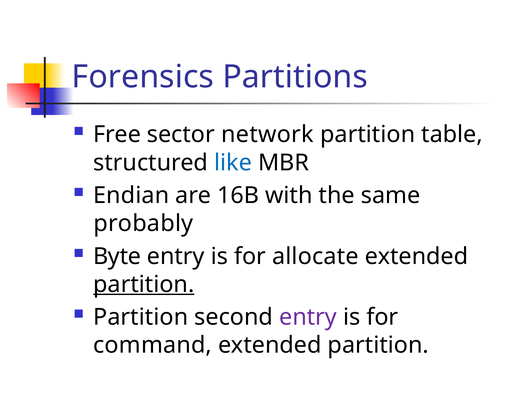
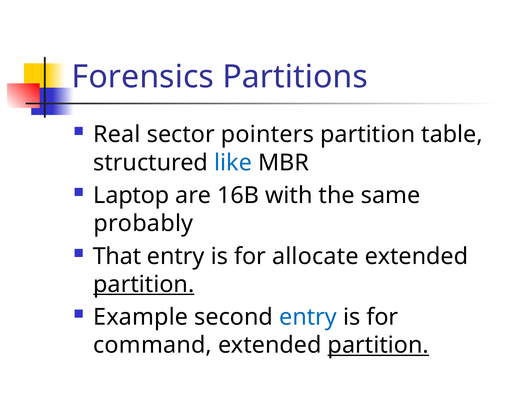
Free: Free -> Real (117, 135)
network: network -> pointers (267, 135)
Endian: Endian -> Laptop (131, 196)
Byte: Byte -> That (117, 256)
Partition: Partition -> Example (141, 317)
entry colour: purple -> blue (308, 317)
partition underline: none -> present (378, 345)
